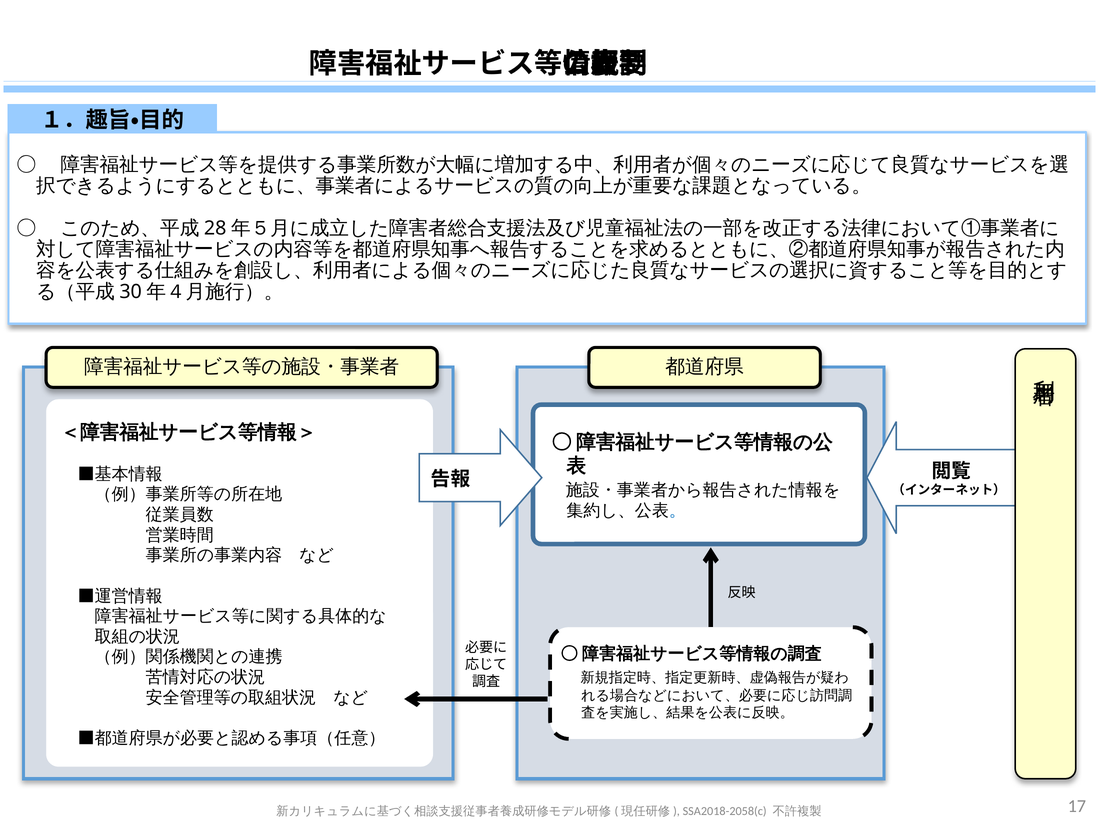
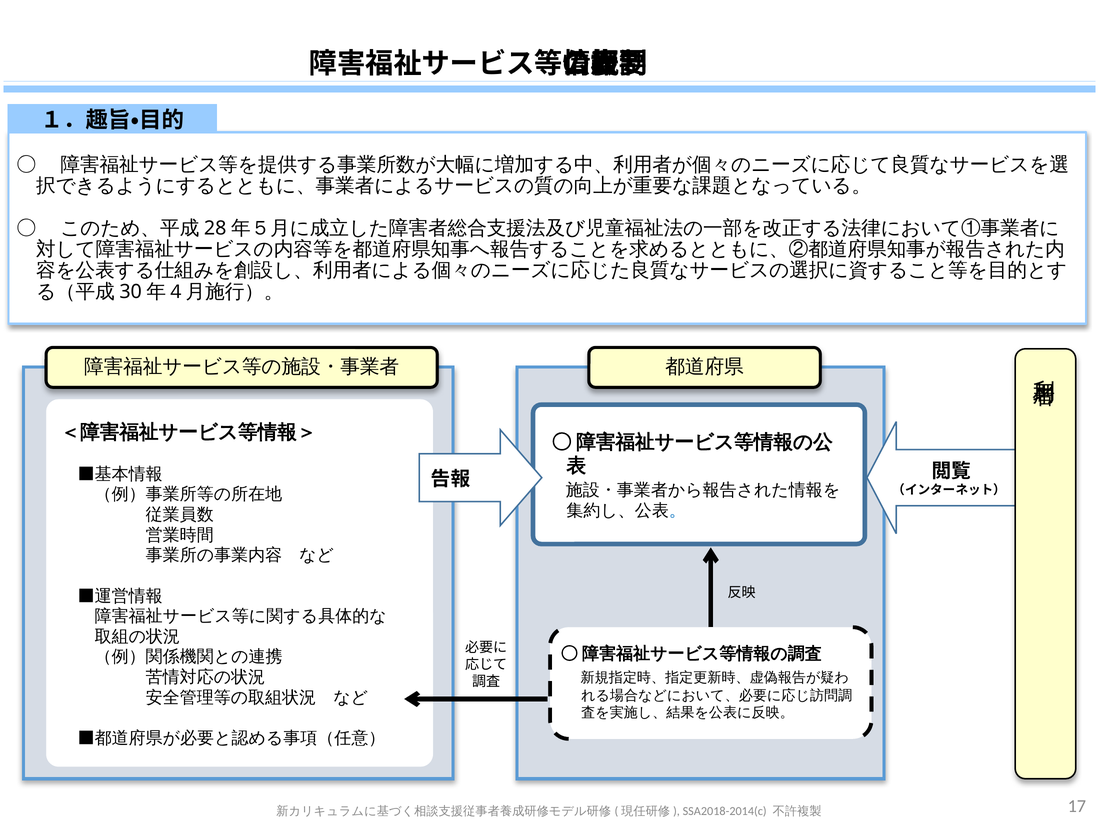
SSA2018-2058(c: SSA2018-2058(c -> SSA2018-2014(c (725, 812)
